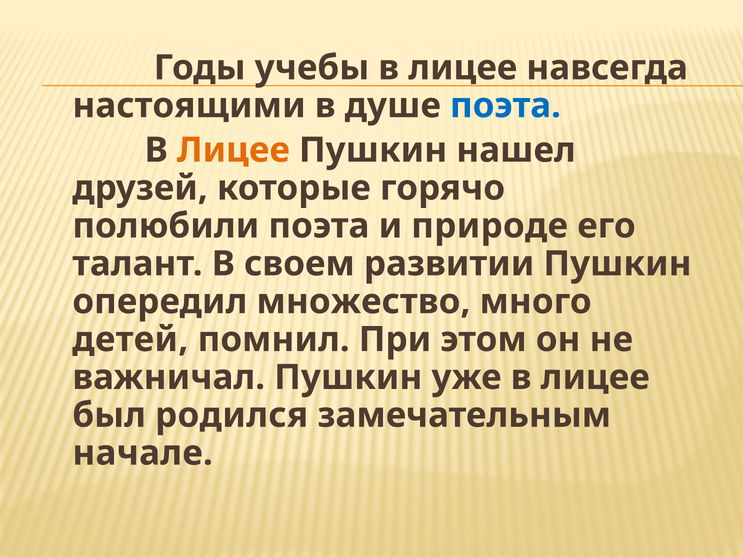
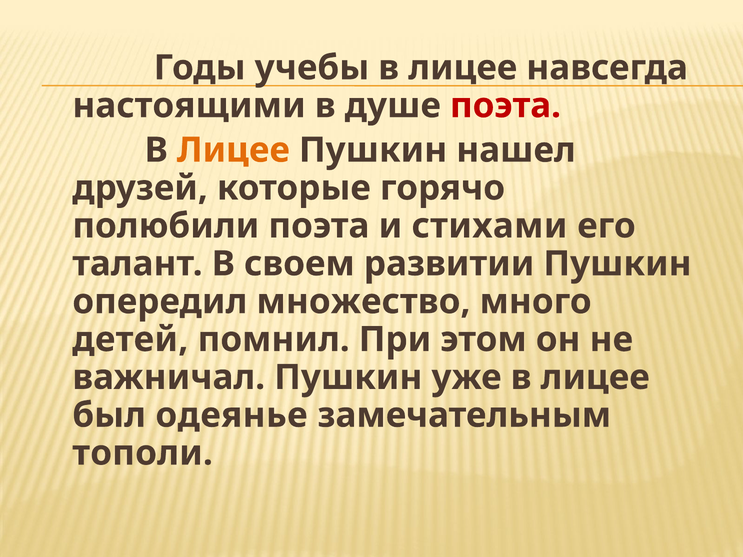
поэта colour: blue -> red (505, 106)
природе: природе -> стихами (490, 226)
родился: родился -> одеянье (232, 415)
начале: начале -> тополи (143, 453)
